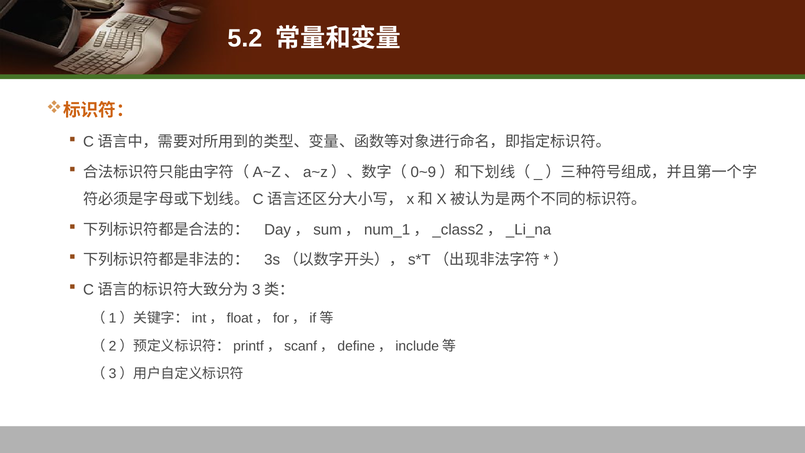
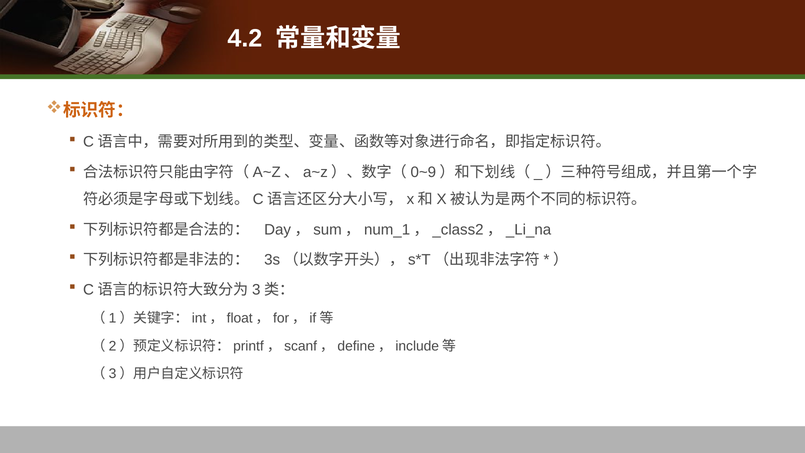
5.2: 5.2 -> 4.2 (245, 38)
